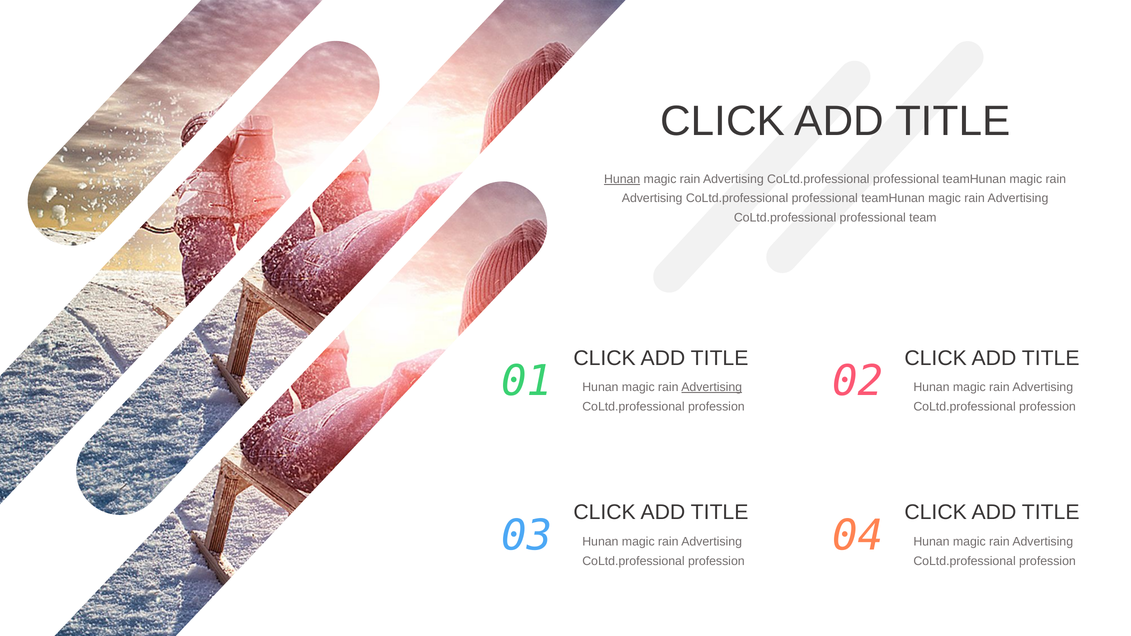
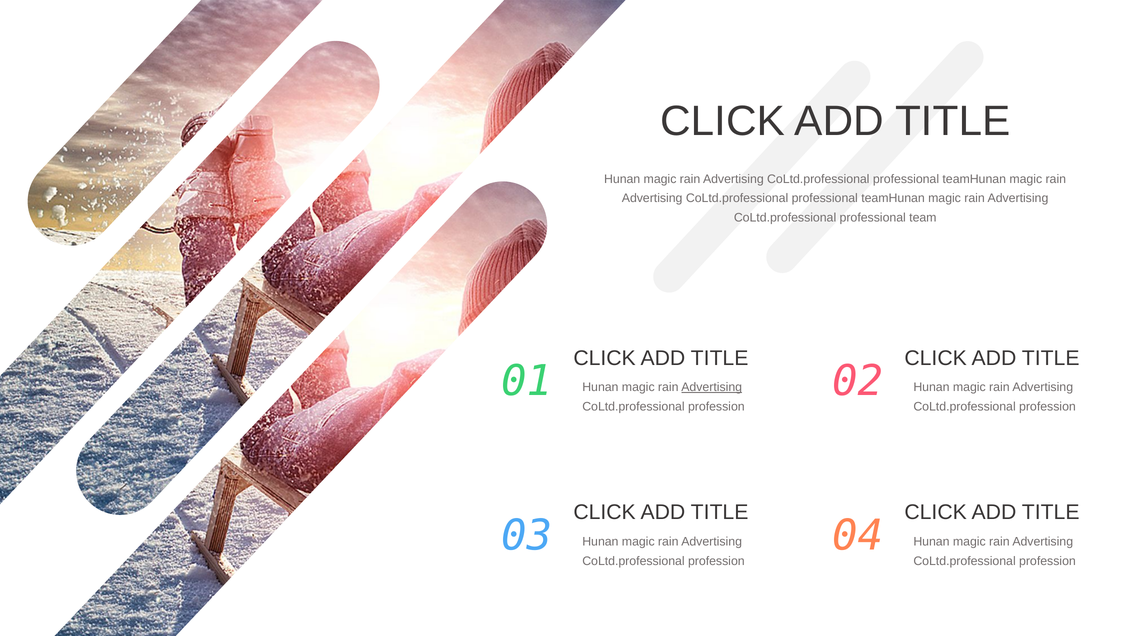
Hunan underline: present -> none (622, 179)
